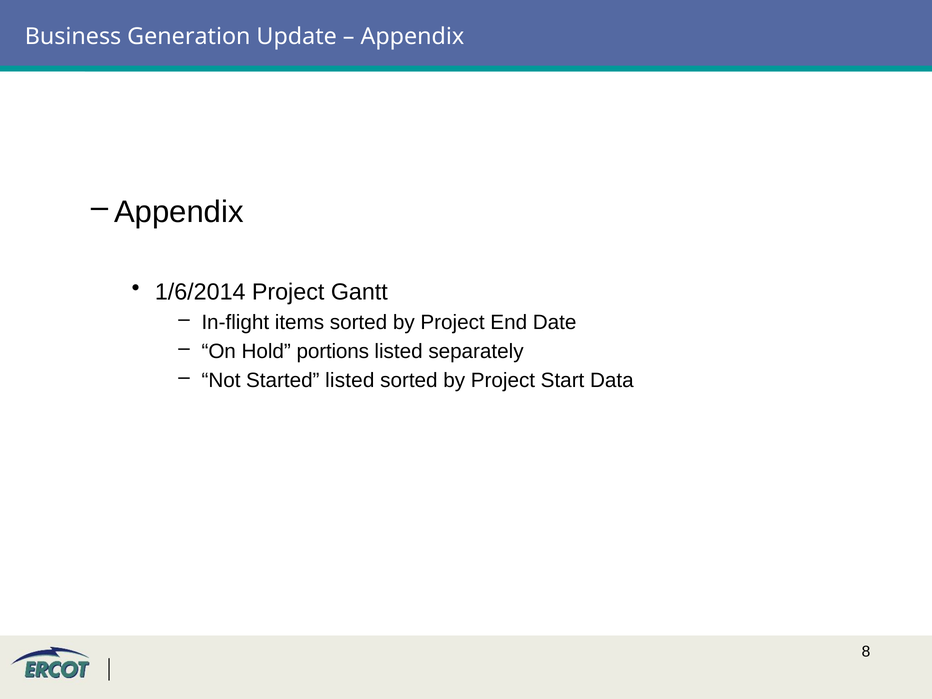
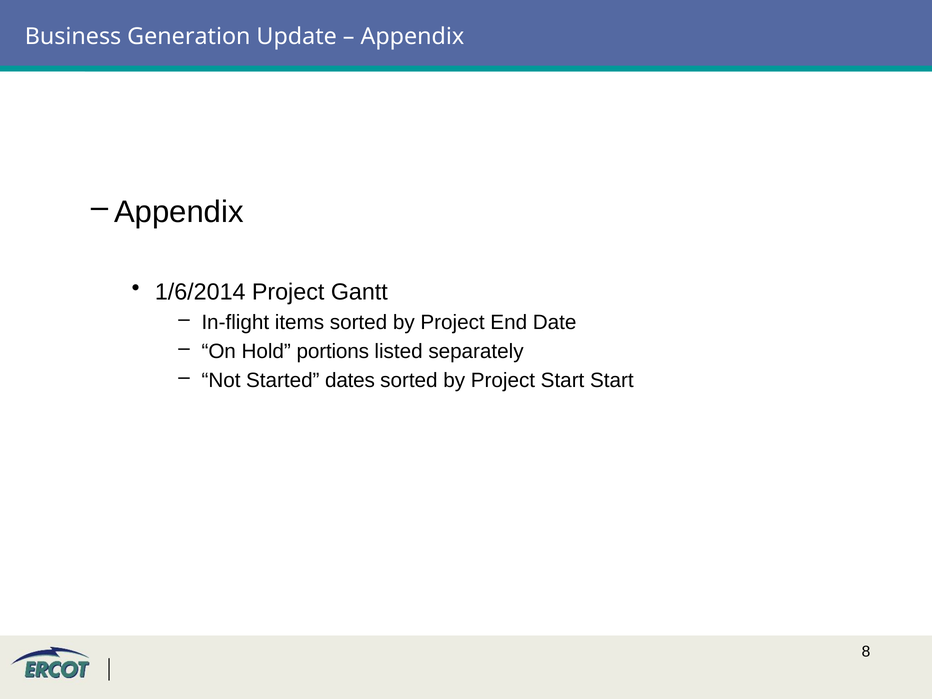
Started listed: listed -> dates (350, 380)
Start Data: Data -> Start (612, 380)
